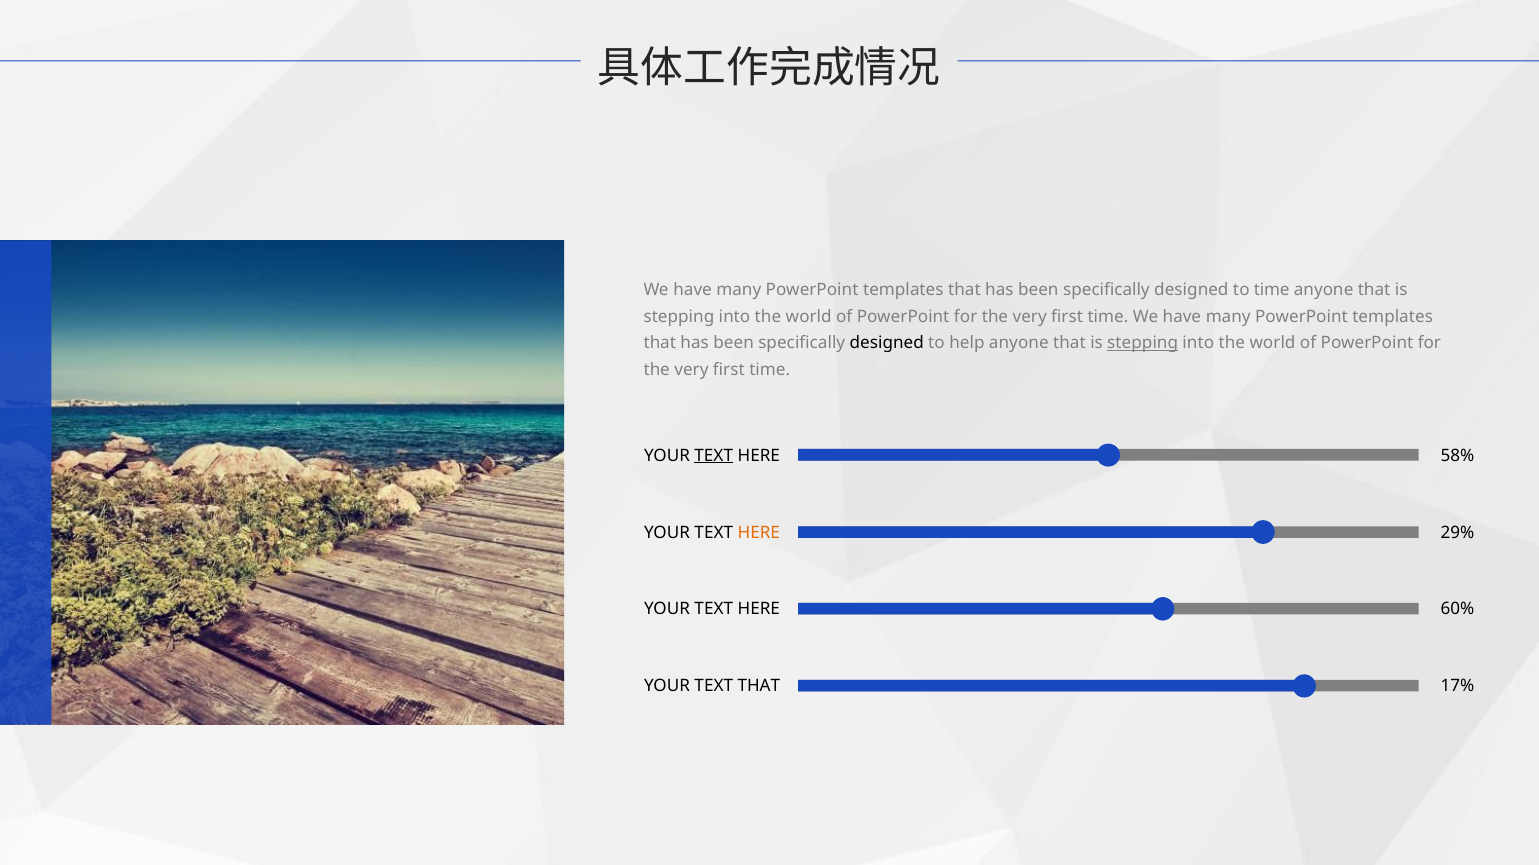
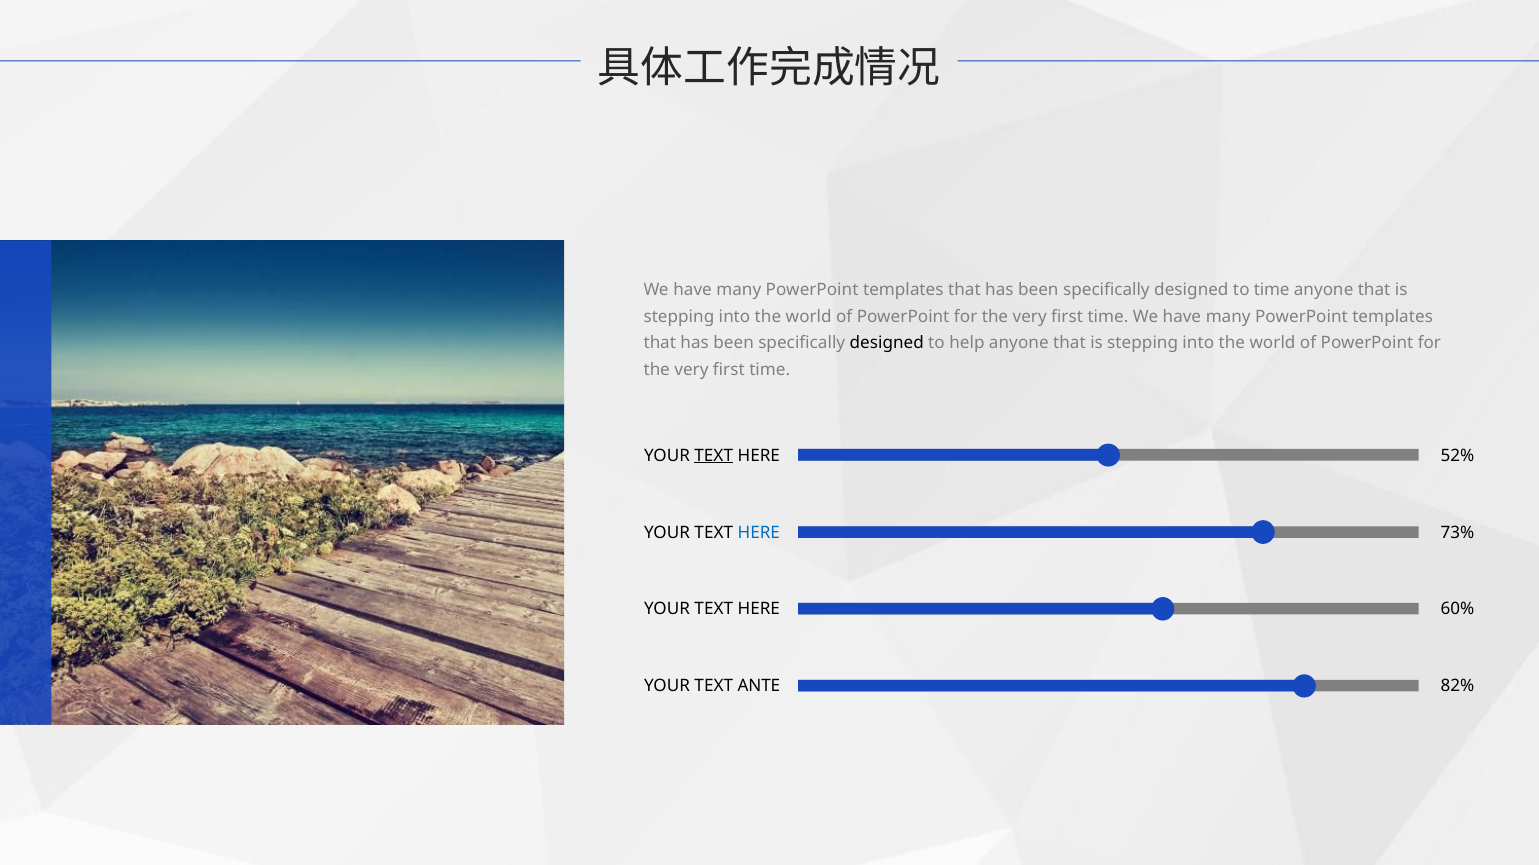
stepping underline: present -> none (1143, 343)
58%: 58% -> 52% (1457, 456)
HERE colour: orange -> blue (759, 533)
29%: 29% -> 73% (1457, 533)
TEXT THAT: THAT -> ANTE (759, 687)
17%: 17% -> 82% (1457, 687)
